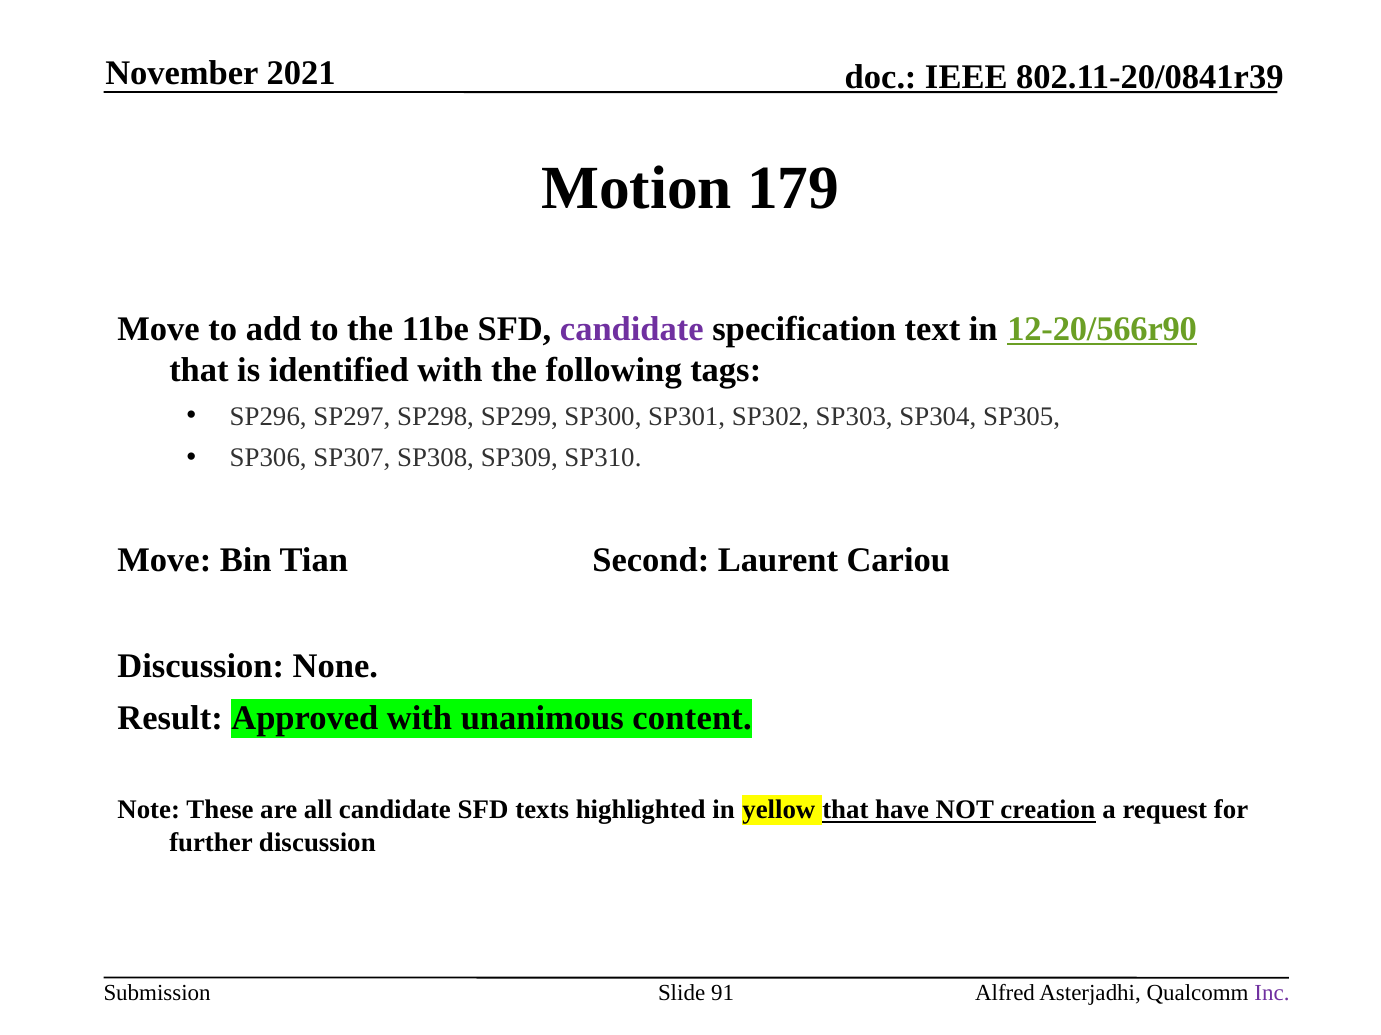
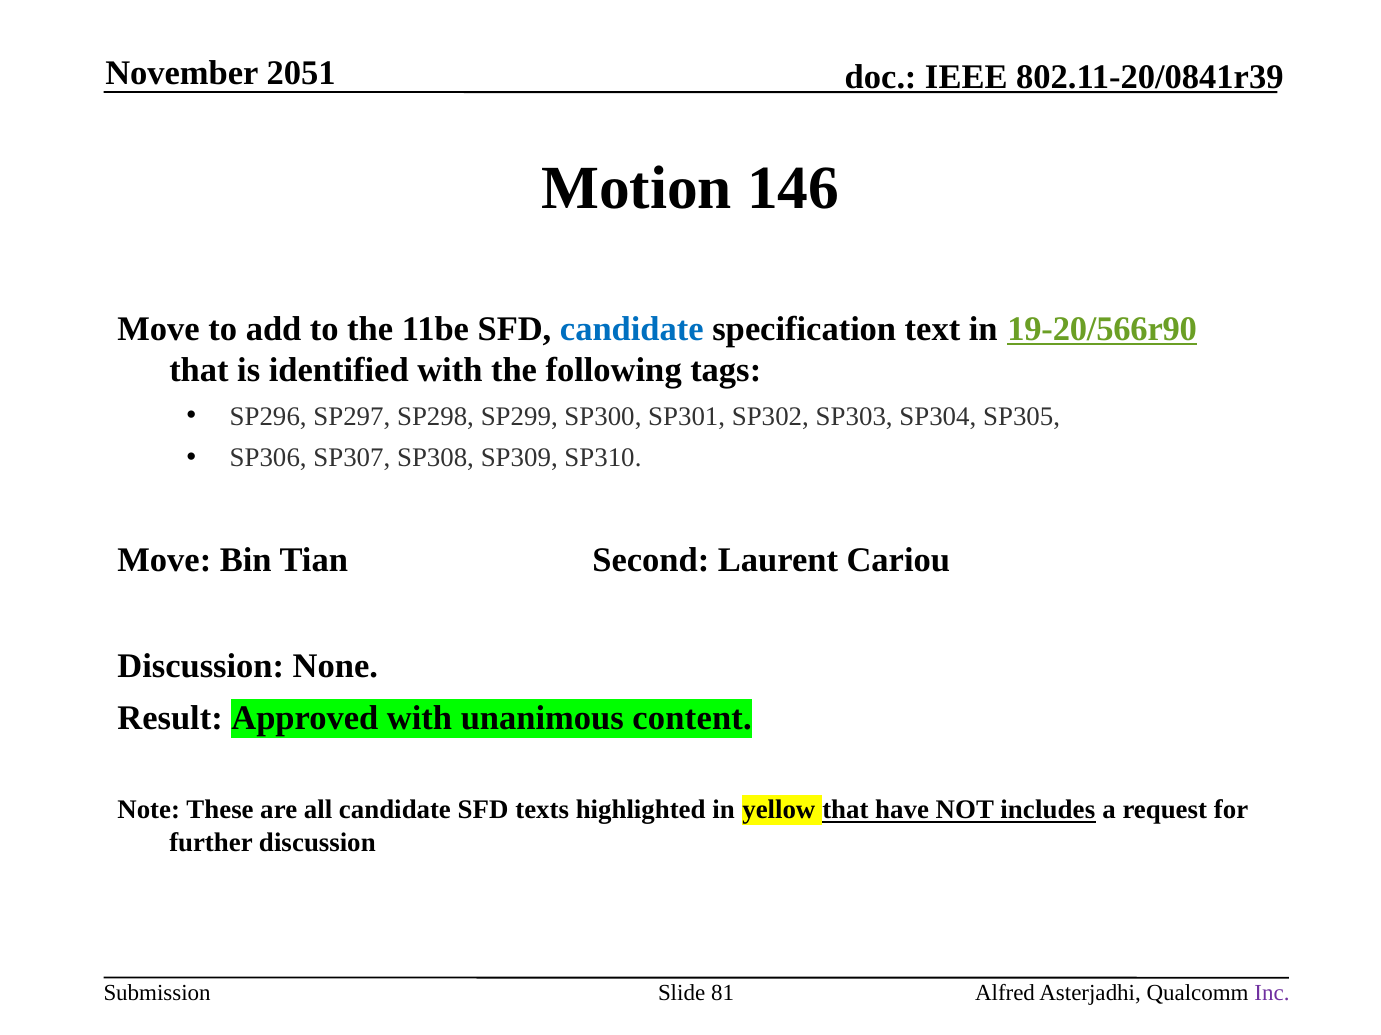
2021: 2021 -> 2051 (301, 73)
179: 179 -> 146 (793, 188)
candidate colour: purple -> blue (632, 329)
12-20/566r90: 12-20/566r90 -> 19-20/566r90 (1102, 329)
creation: creation -> includes (1048, 811)
91: 91 -> 81 (723, 993)
